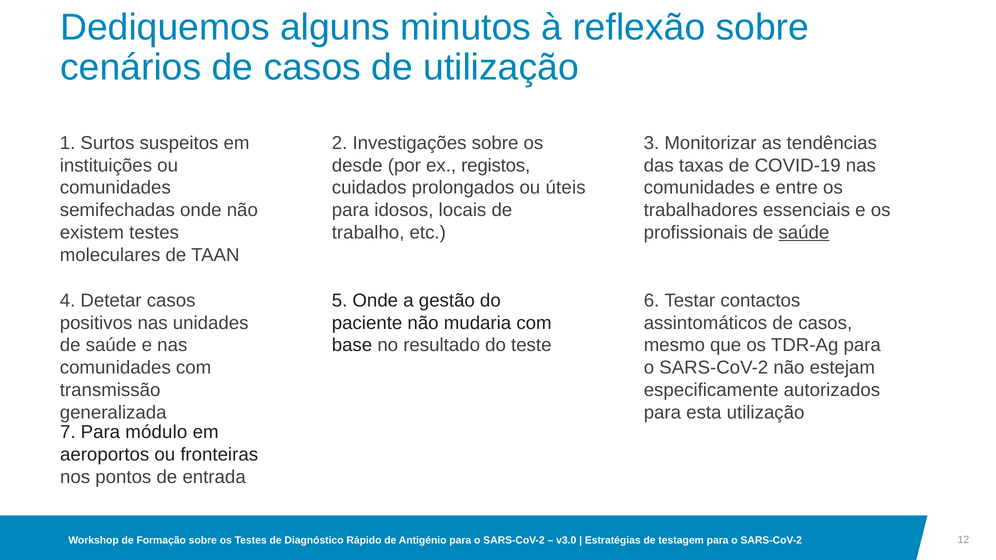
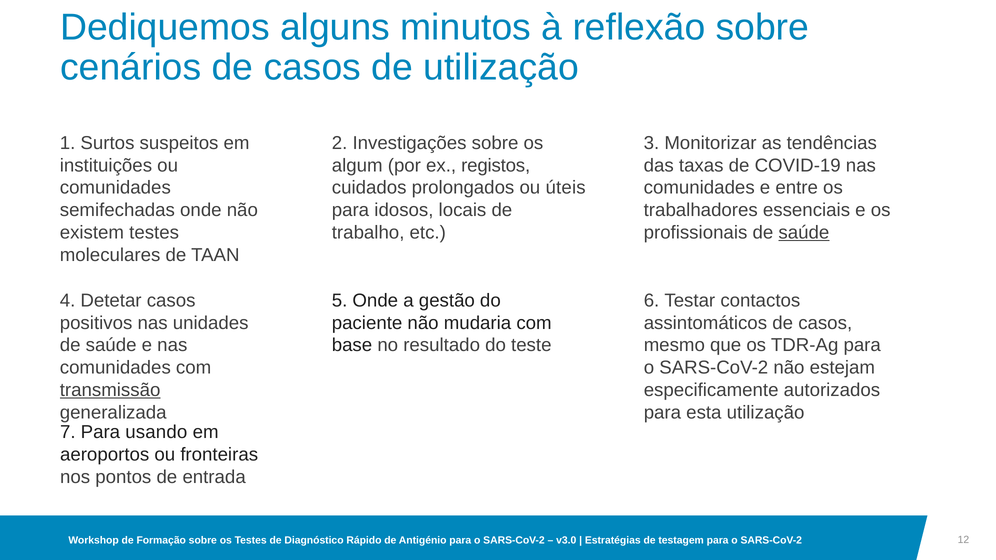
desde: desde -> algum (357, 165)
transmissão underline: none -> present (110, 390)
módulo: módulo -> usando (156, 432)
